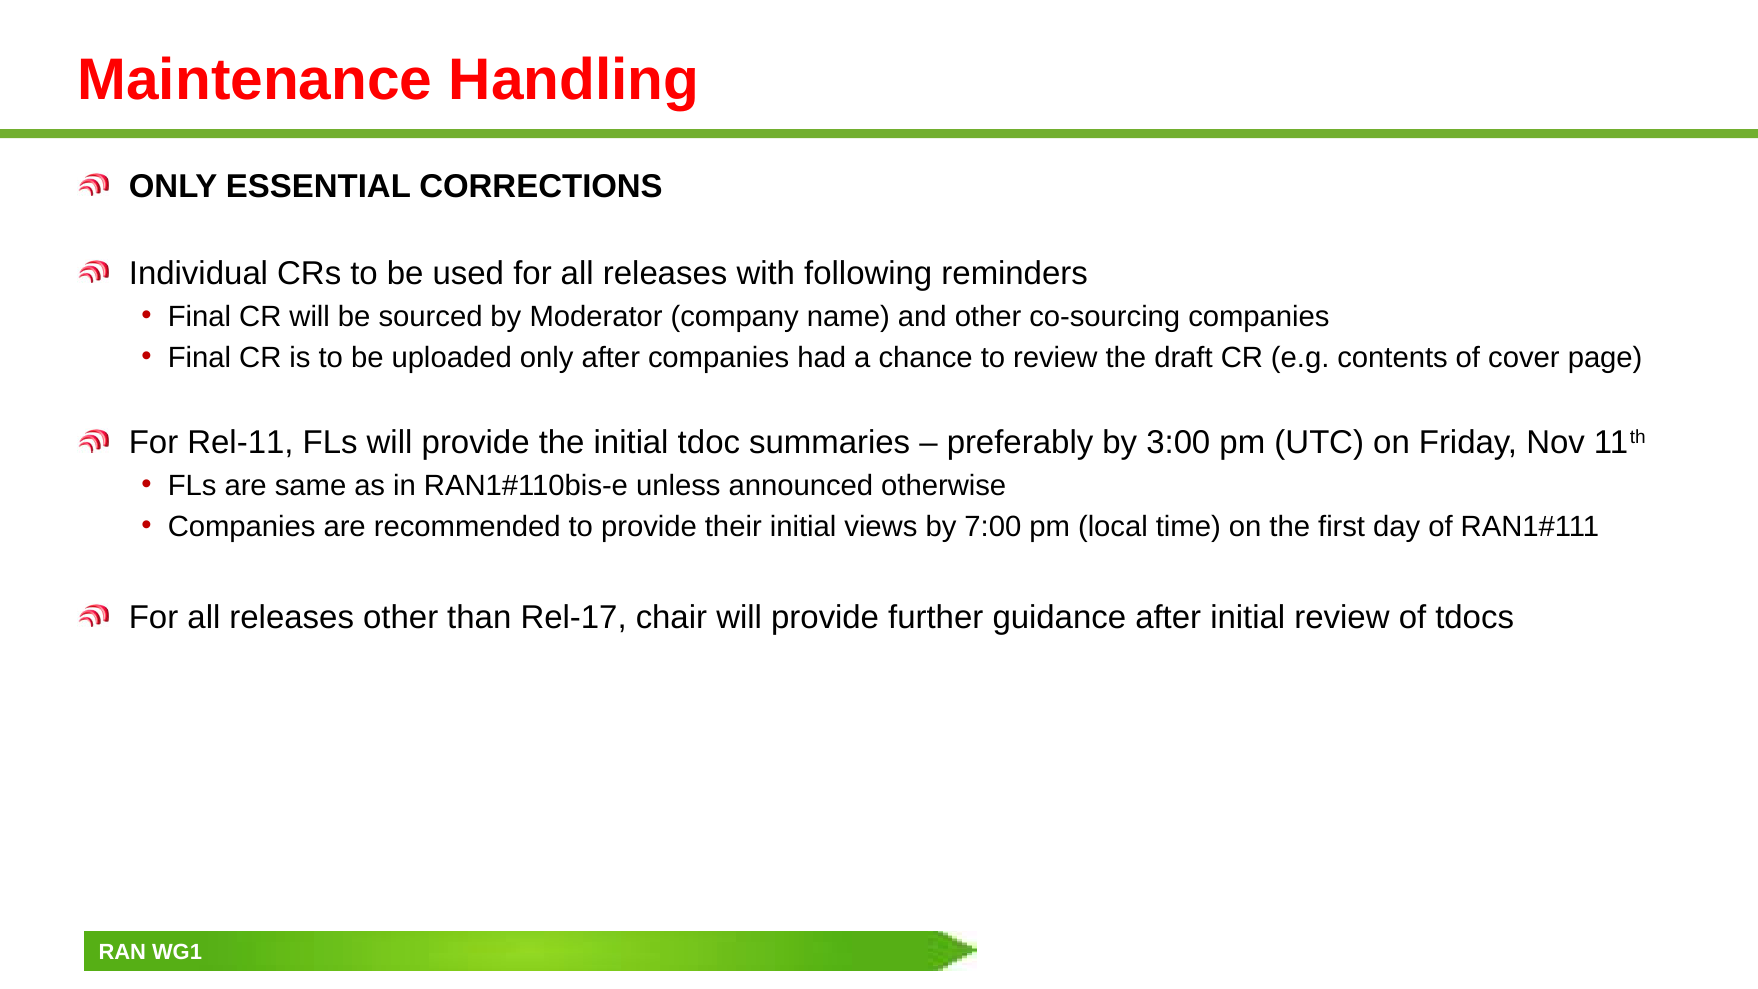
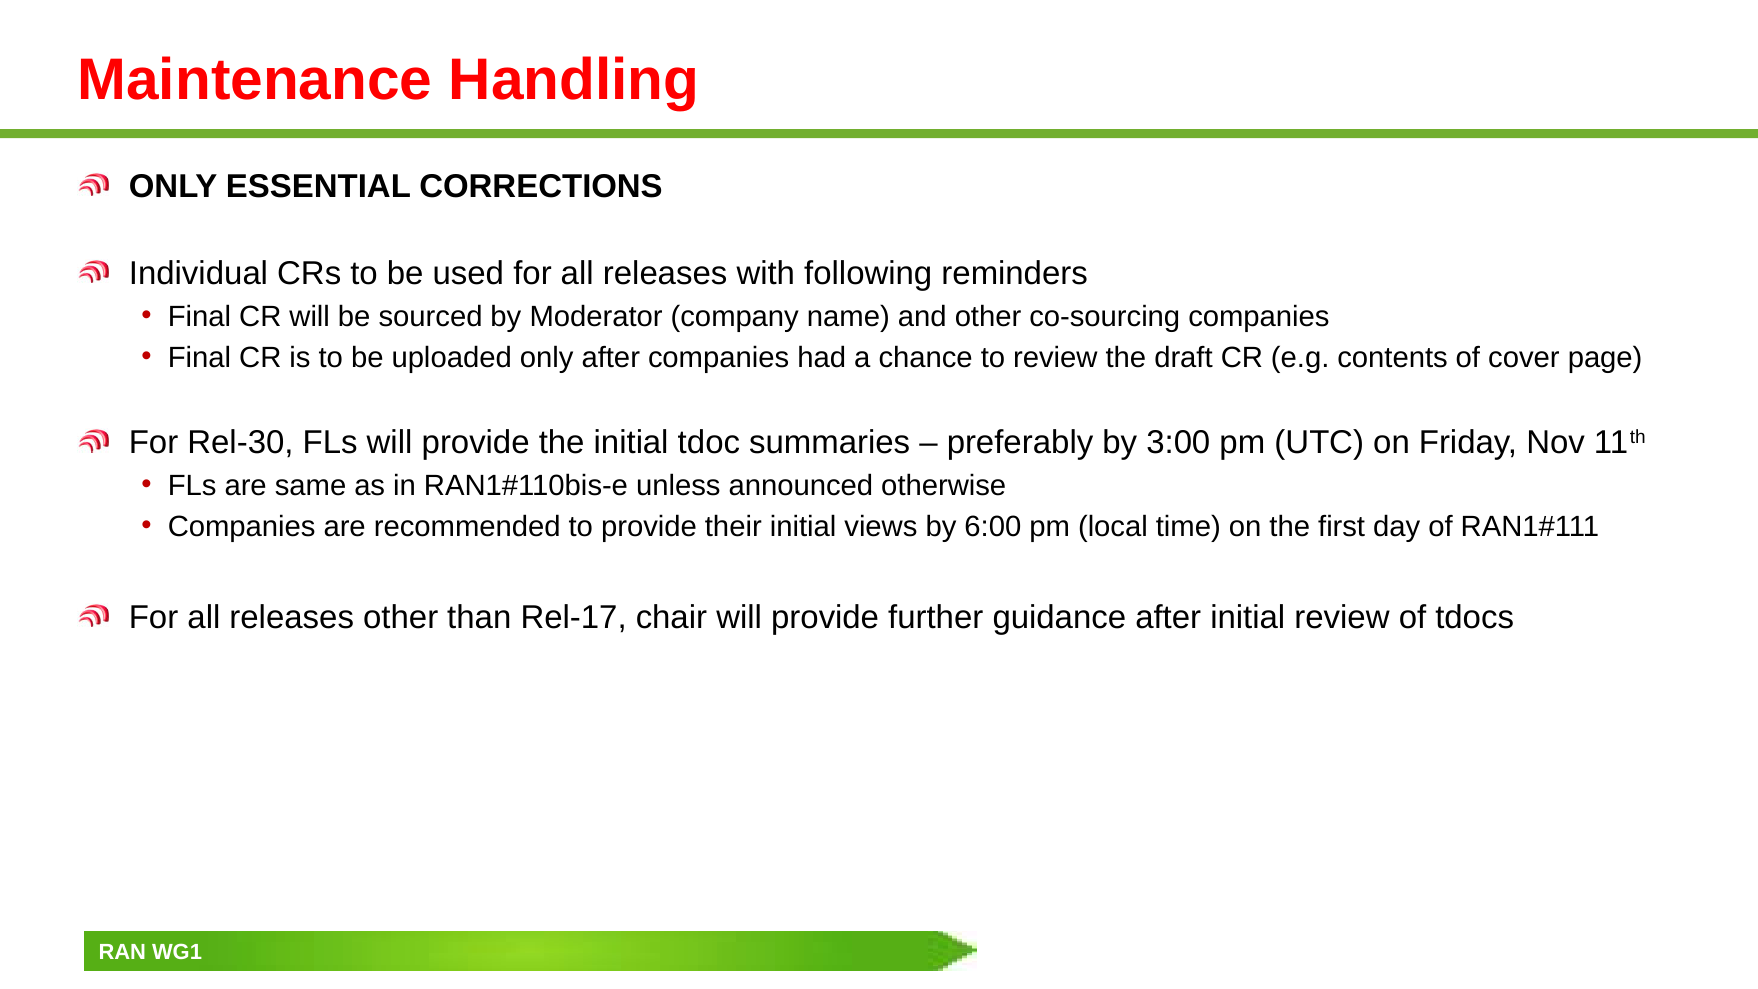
Rel-11: Rel-11 -> Rel-30 (240, 443)
7:00: 7:00 -> 6:00 (993, 527)
